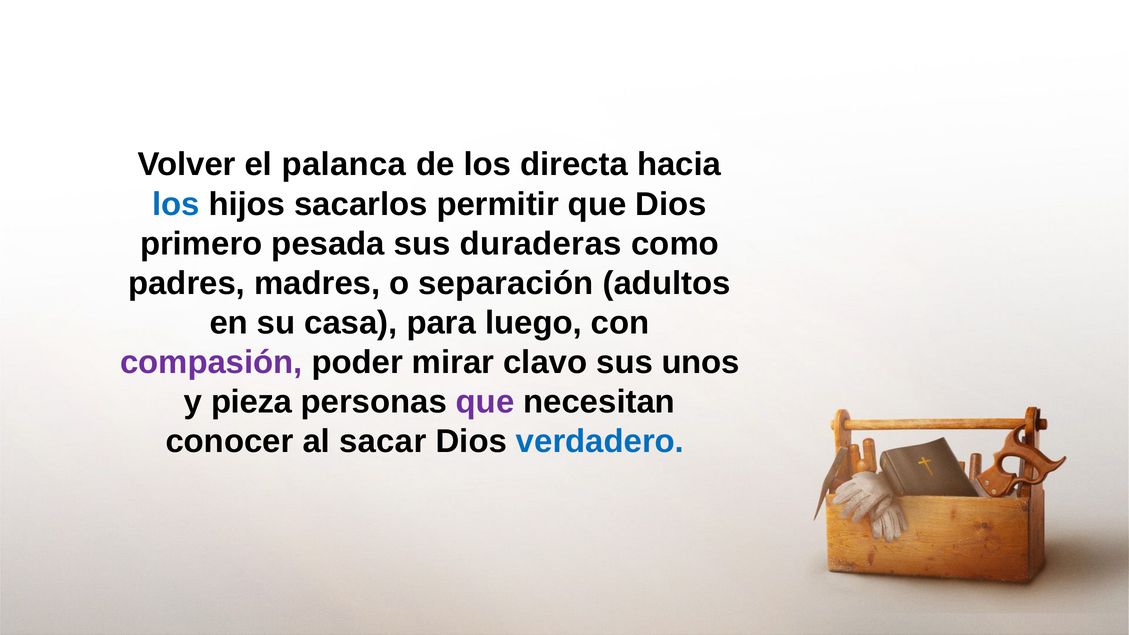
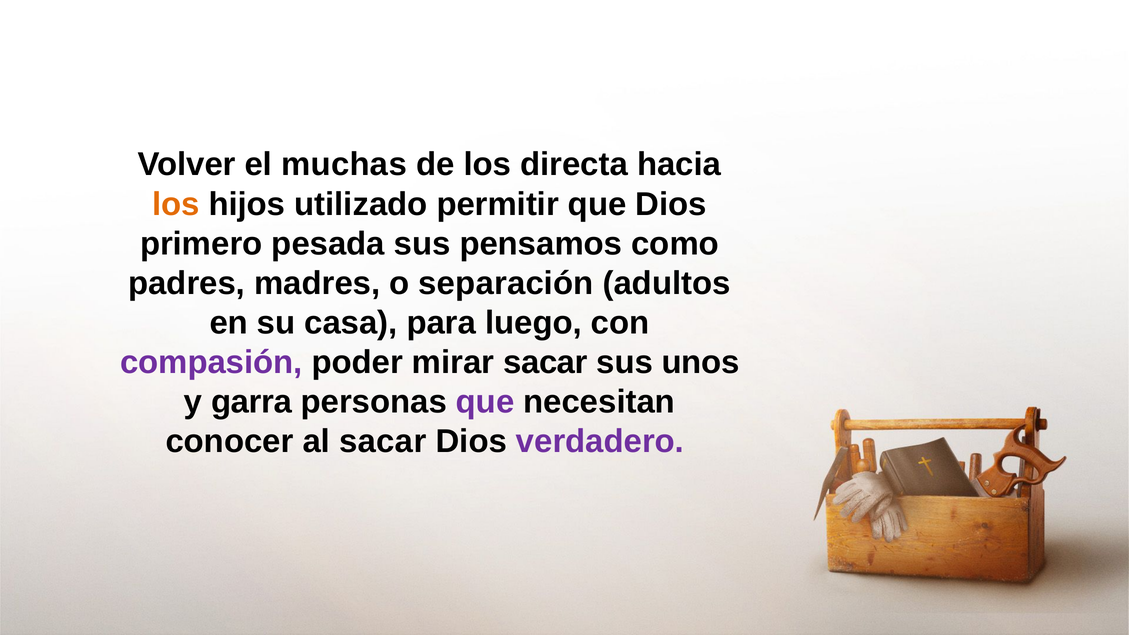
palanca: palanca -> muchas (344, 165)
los colour: blue -> orange (176, 204)
sacarlos: sacarlos -> utilizado (361, 204)
duraderas: duraderas -> pensamos (541, 244)
mirar clavo: clavo -> sacar (545, 362)
pieza: pieza -> garra (252, 402)
verdadero colour: blue -> purple (600, 441)
